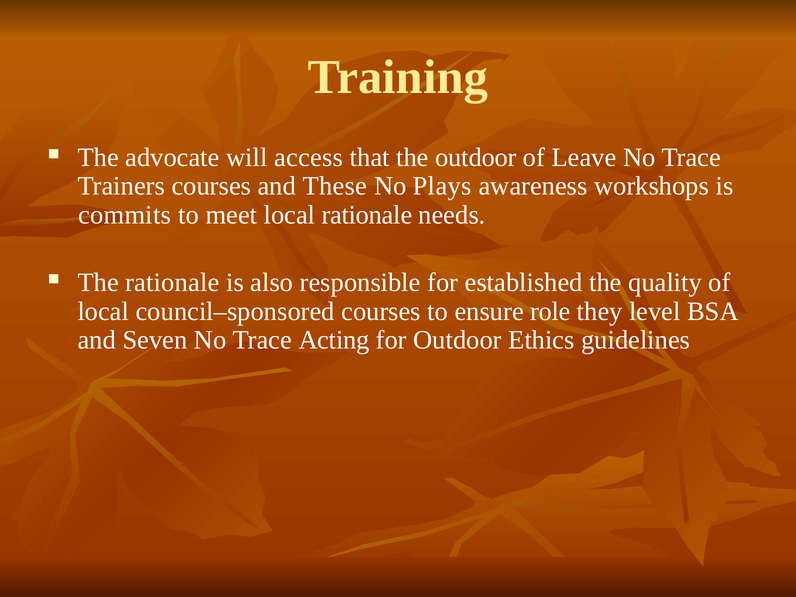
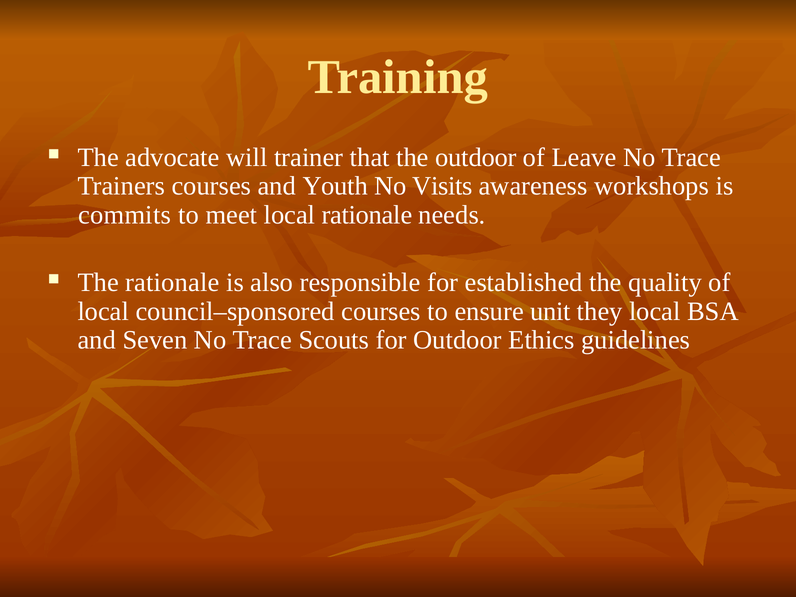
access: access -> trainer (309, 157)
These: These -> Youth (335, 186)
Plays: Plays -> Visits (442, 186)
role: role -> unit (550, 311)
they level: level -> local (655, 311)
Acting: Acting -> Scouts (334, 340)
